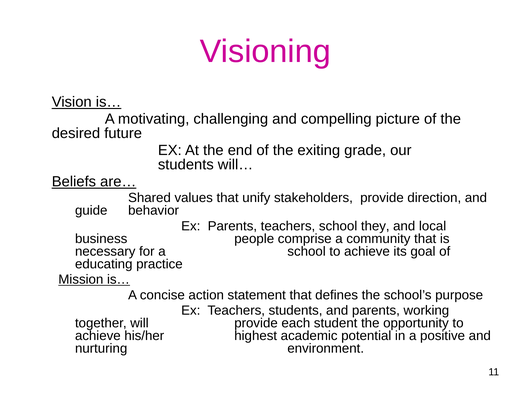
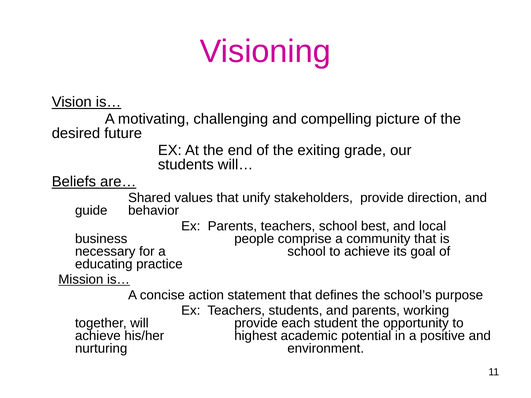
they: they -> best (375, 226)
